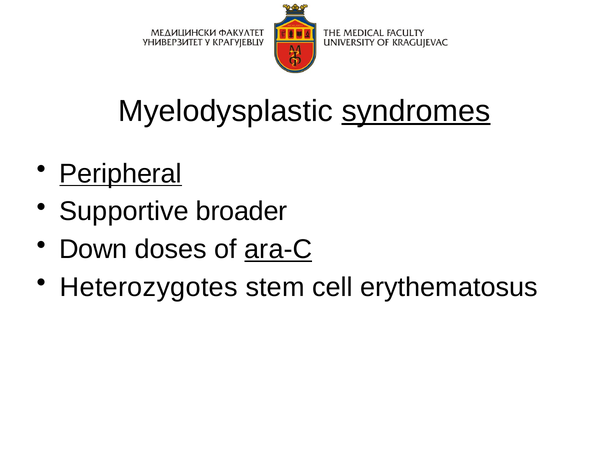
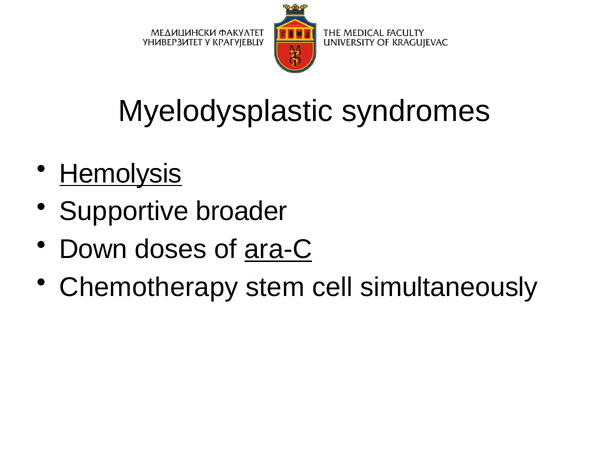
syndromes underline: present -> none (416, 111)
Peripheral: Peripheral -> Hemolysis (121, 174)
Heterozygotes: Heterozygotes -> Chemotherapy (149, 287)
erythematosus: erythematosus -> simultaneously (449, 287)
